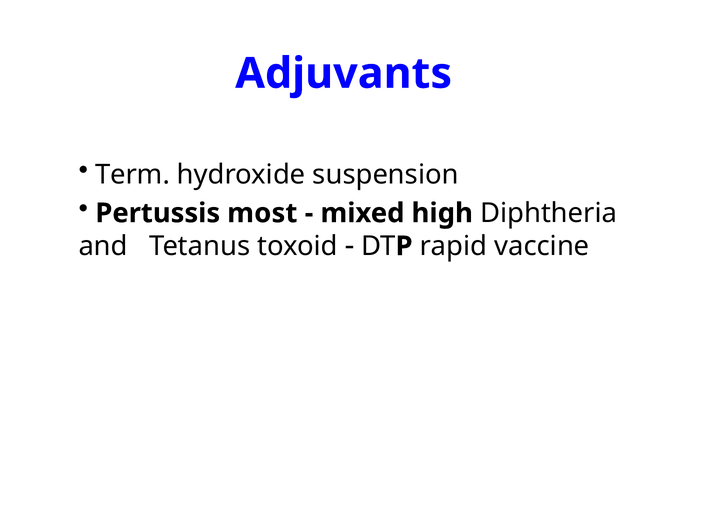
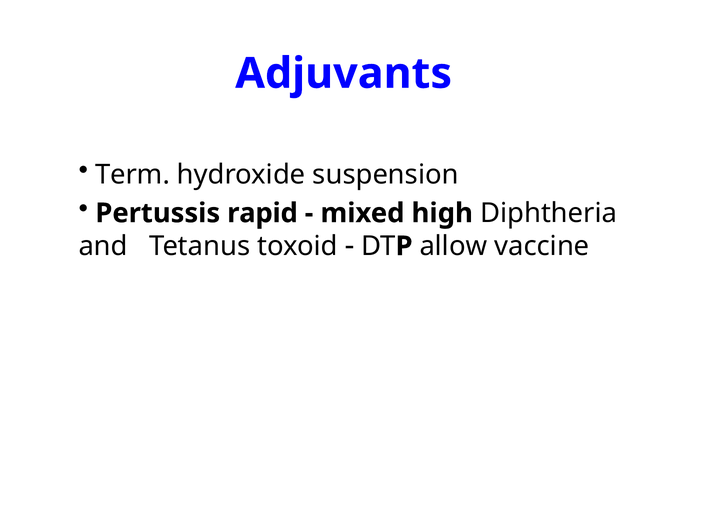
most: most -> rapid (263, 213)
rapid: rapid -> allow (453, 246)
